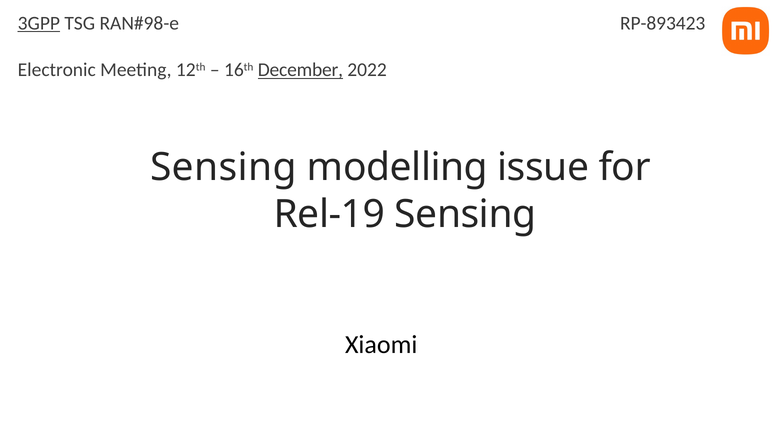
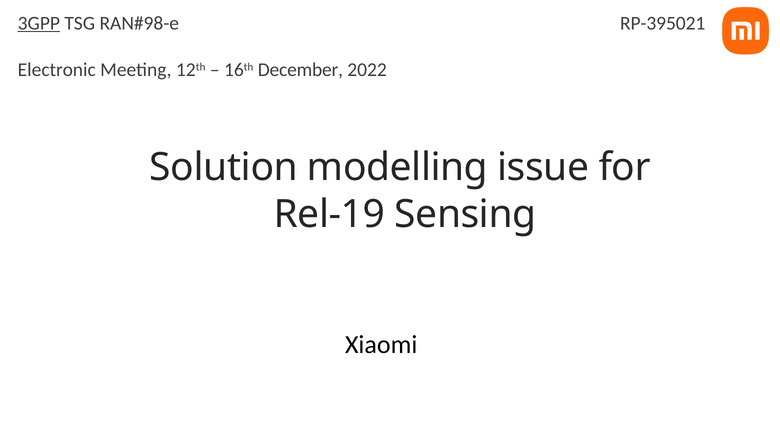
RP-893423: RP-893423 -> RP-395021 (663, 23)
December underline: present -> none (300, 70)
Sensing: Sensing -> Solution (224, 167)
